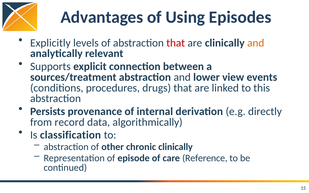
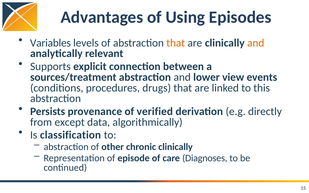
Explicitly: Explicitly -> Variables (50, 43)
that colour: red -> orange (176, 43)
internal: internal -> verified (155, 112)
record: record -> except (70, 122)
Reference: Reference -> Diagnoses (205, 158)
